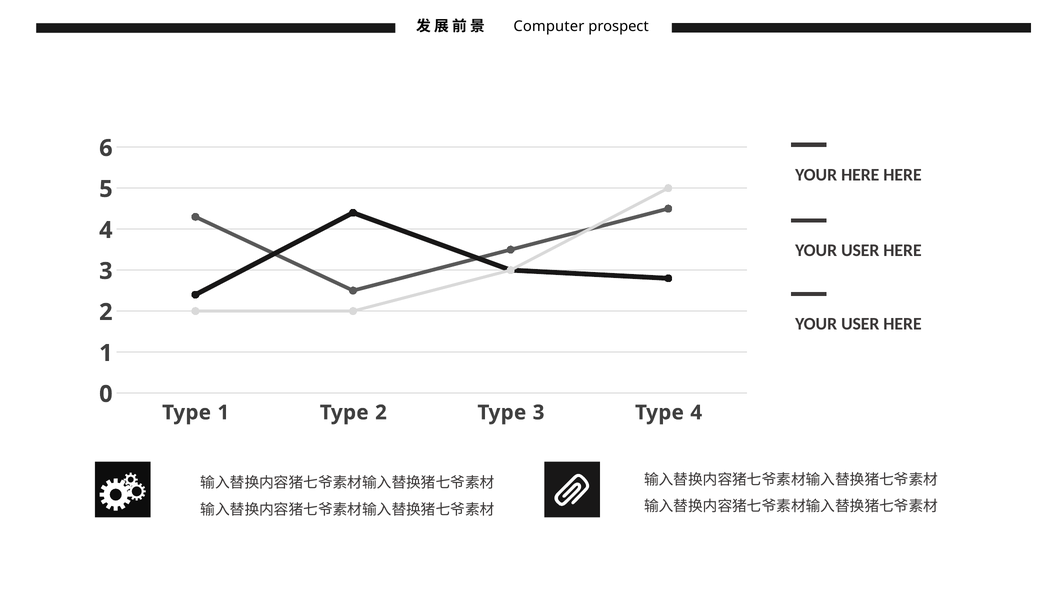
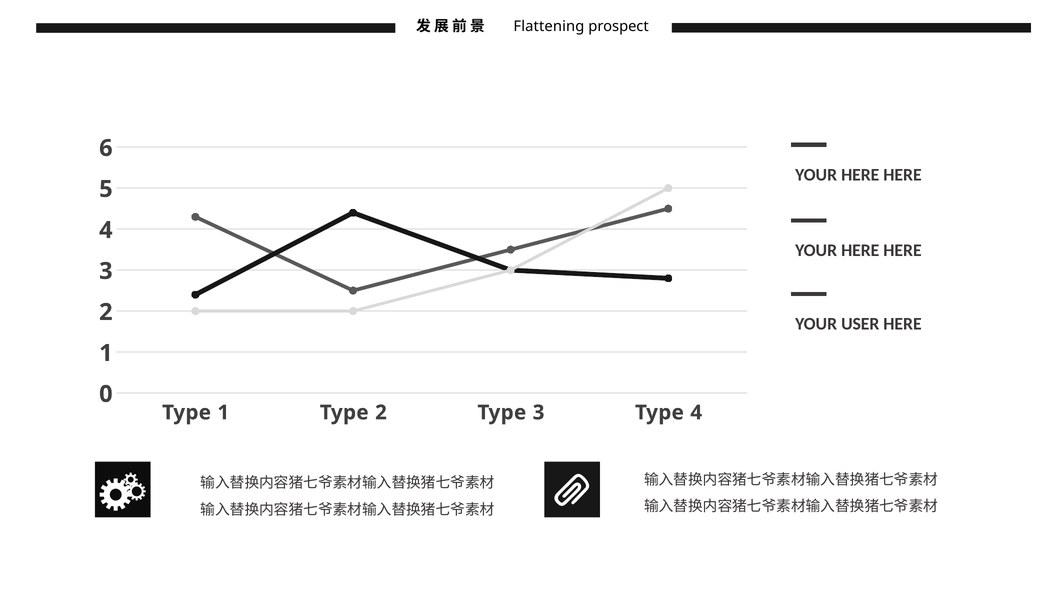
Computer: Computer -> Flattening (549, 26)
USER: USER -> HERE (860, 251)
